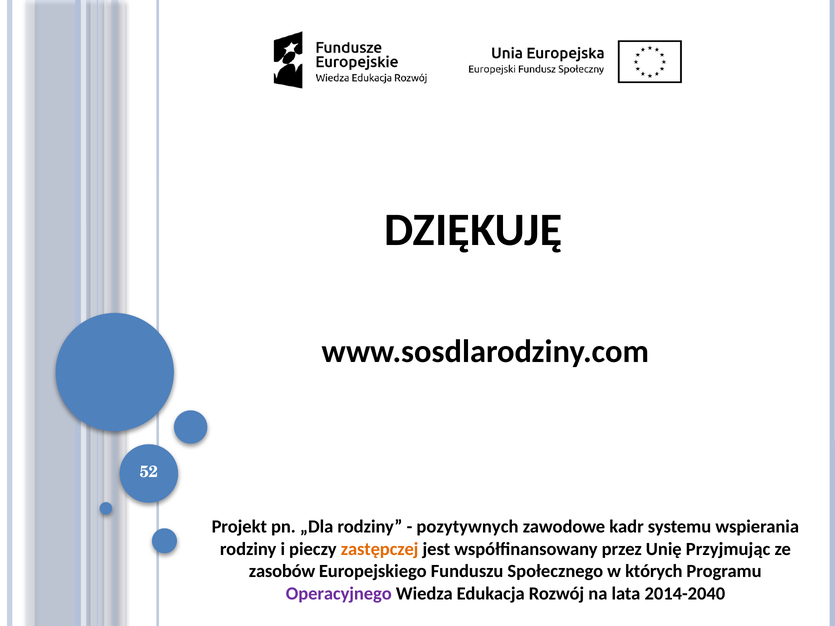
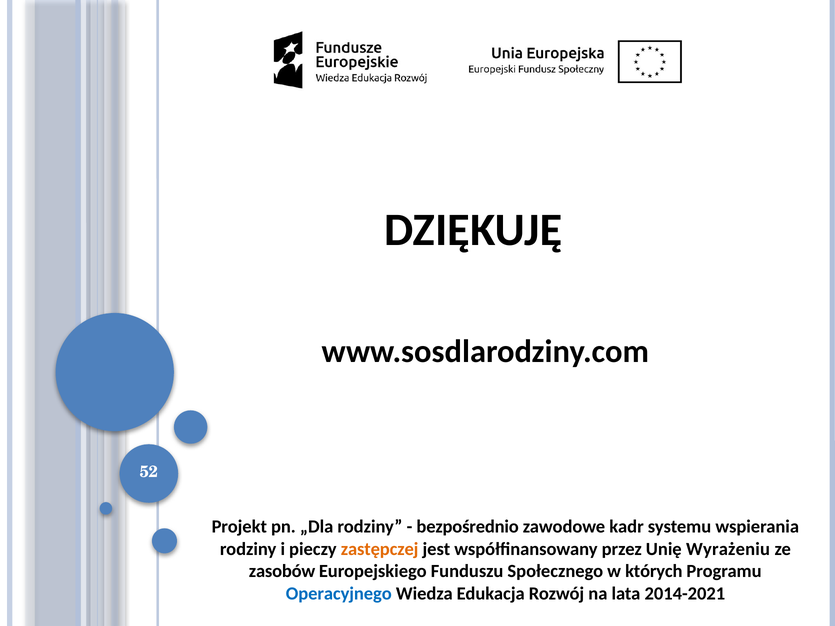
pozytywnych: pozytywnych -> bezpośrednio (468, 527)
Przyjmując: Przyjmując -> Wyrażeniu (728, 549)
Operacyjnego colour: purple -> blue (339, 594)
2014-2040: 2014-2040 -> 2014-2021 (685, 594)
